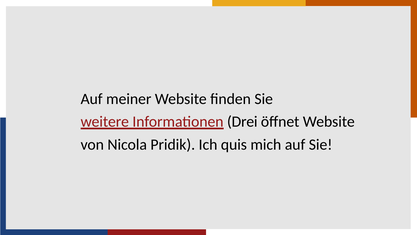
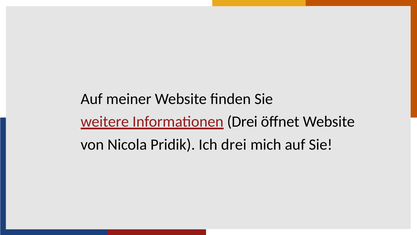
Ich quis: quis -> drei (234, 144)
